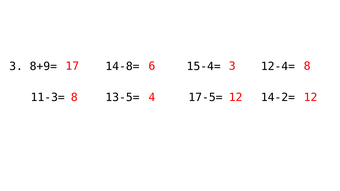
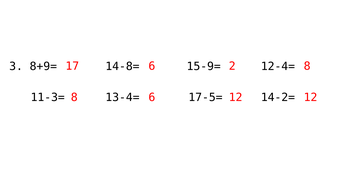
6 3: 3 -> 2 (232, 66)
15-4=: 15-4= -> 15-9= (204, 67)
13-5=: 13-5= -> 13-4= (122, 97)
8 4: 4 -> 6 (152, 97)
